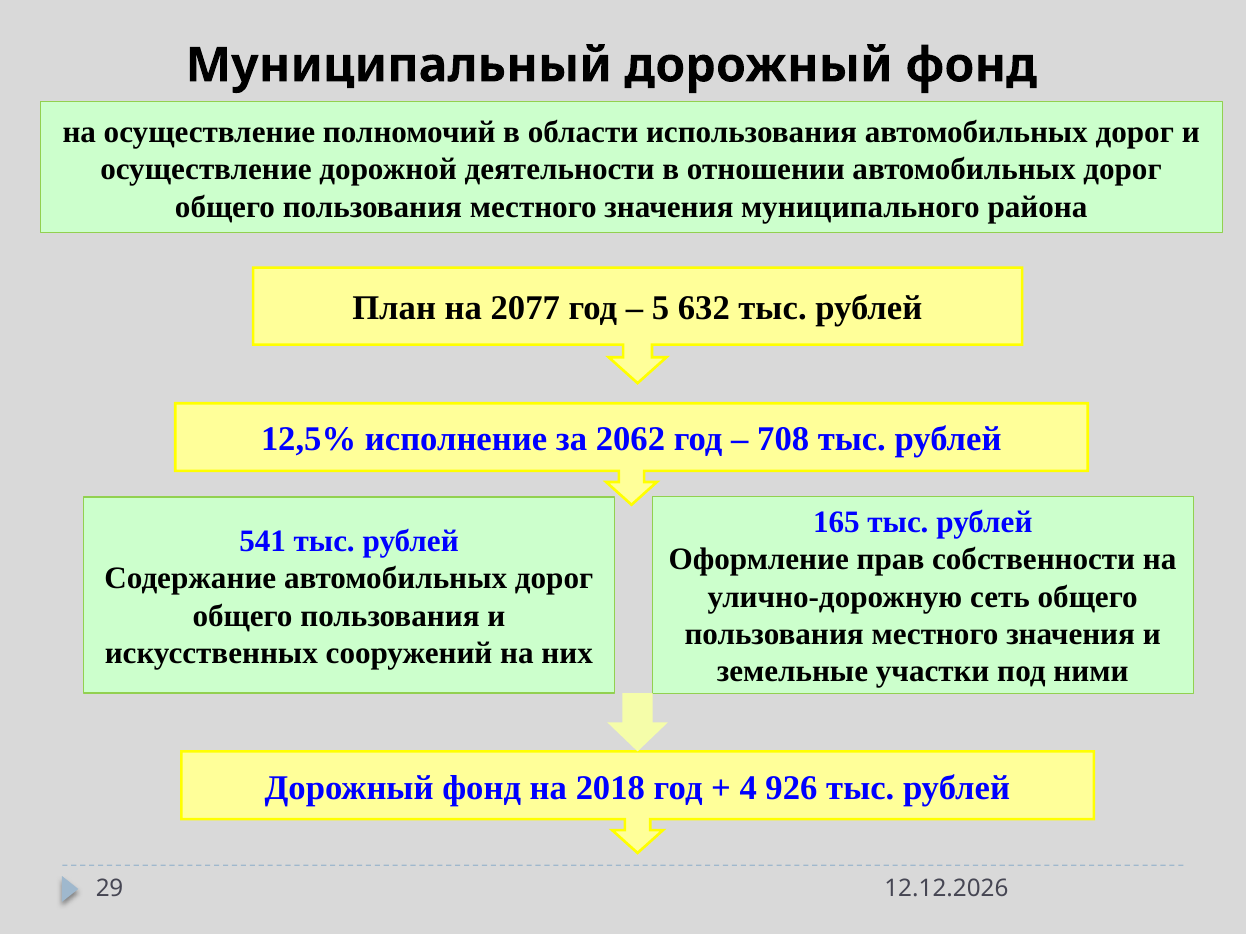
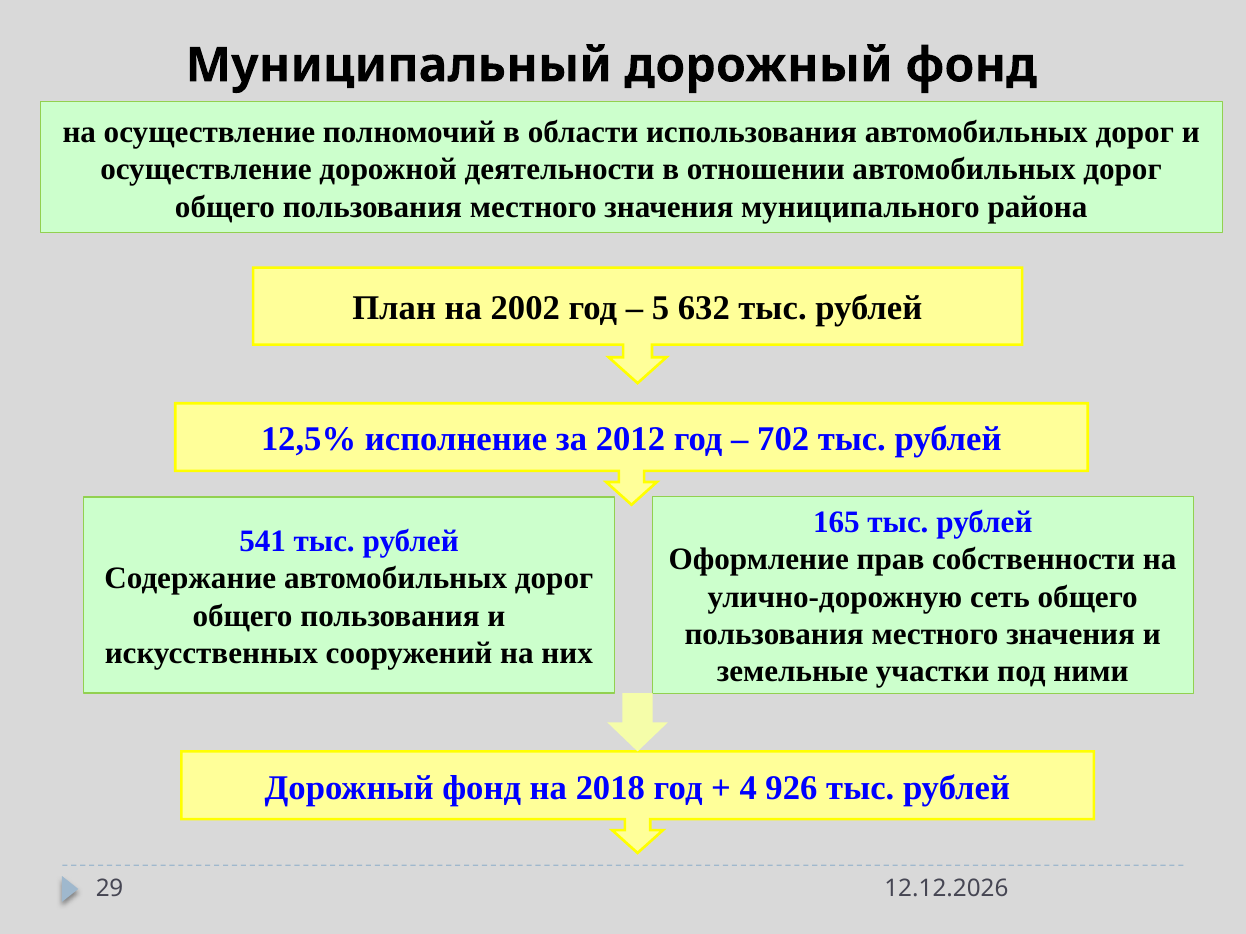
2077: 2077 -> 2002 (525, 309)
2062: 2062 -> 2012 (630, 440)
708: 708 -> 702 (783, 440)
